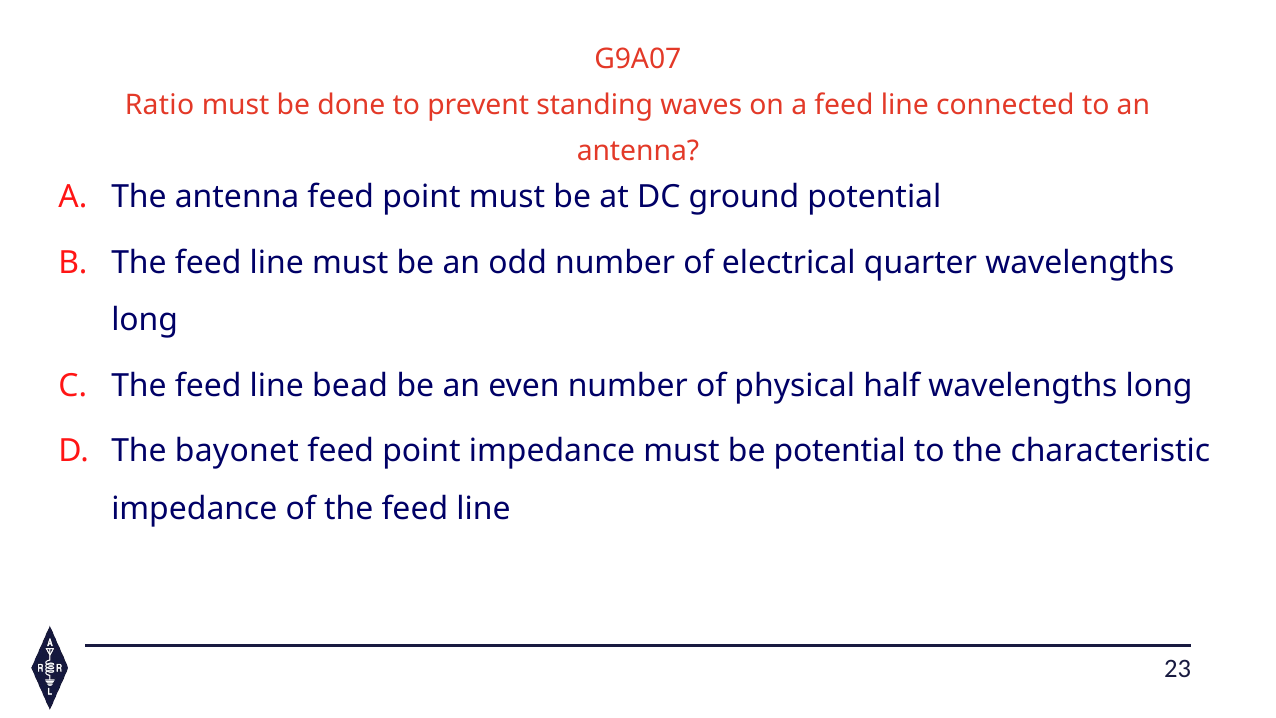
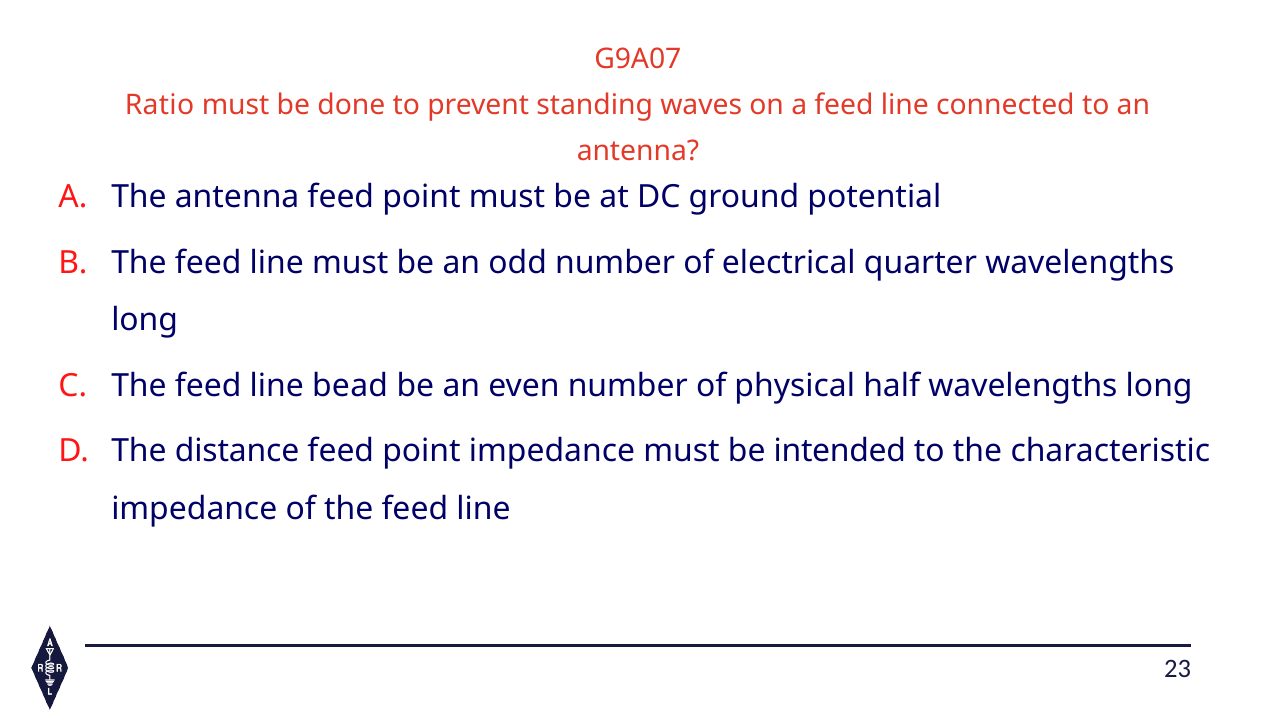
bayonet: bayonet -> distance (237, 451)
be potential: potential -> intended (840, 451)
